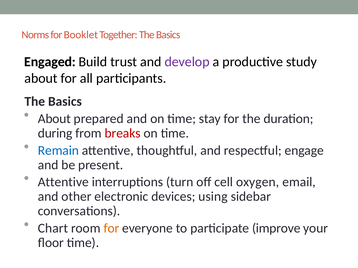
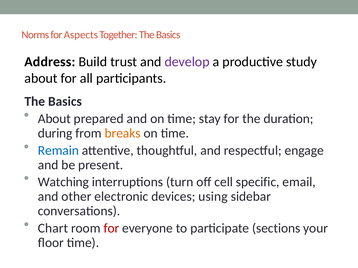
Booklet: Booklet -> Aspects (81, 35)
Engaged: Engaged -> Address (50, 62)
breaks colour: red -> orange (123, 133)
Attentive: Attentive -> Watching (63, 182)
oxygen: oxygen -> specific (258, 182)
for colour: orange -> red (111, 229)
improve: improve -> sections (276, 229)
